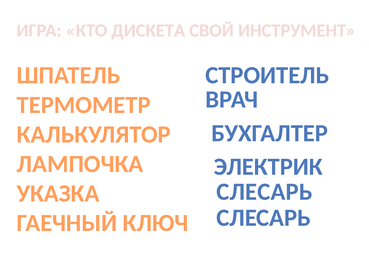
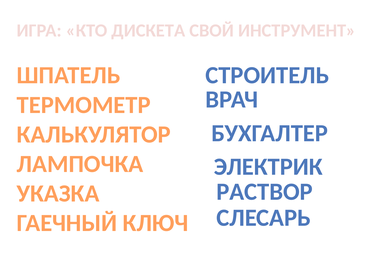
СЛЕСАРЬ: СЛЕСАРЬ -> РАСТВОР (265, 192)
